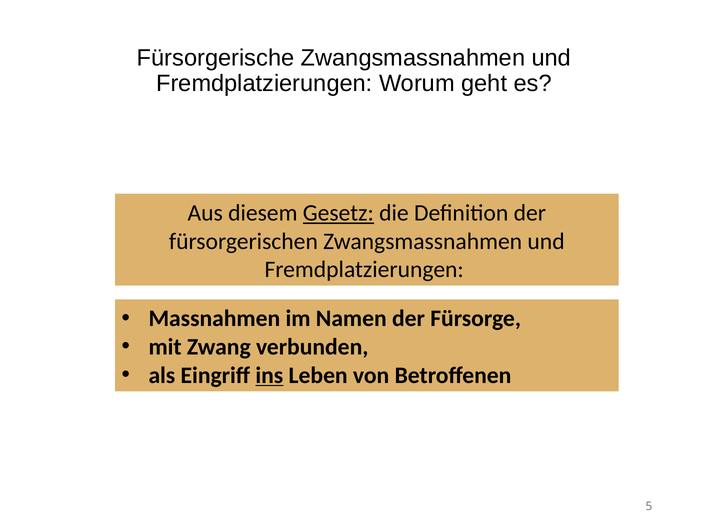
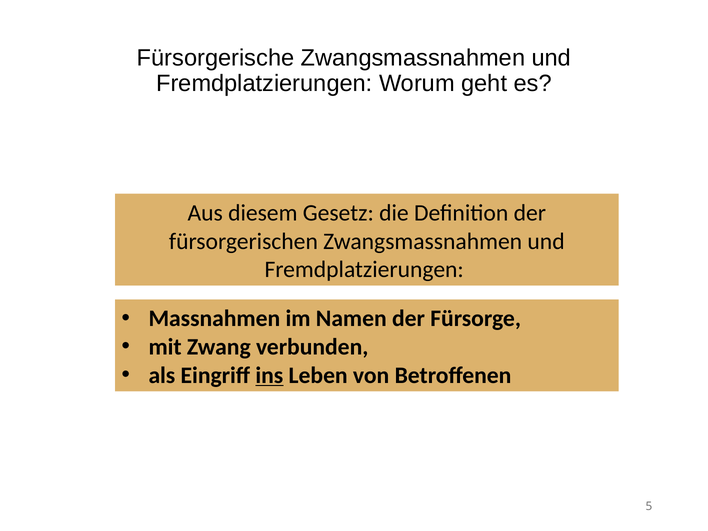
Gesetz underline: present -> none (338, 213)
